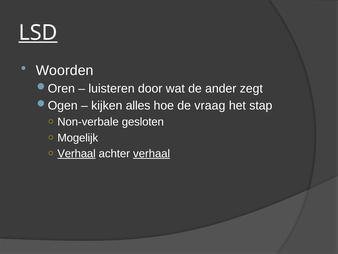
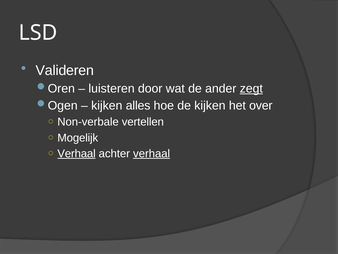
LSD underline: present -> none (38, 33)
Woorden: Woorden -> Valideren (65, 70)
zegt underline: none -> present (251, 88)
de vraag: vraag -> kijken (210, 105)
stap: stap -> over (261, 105)
gesloten: gesloten -> vertellen (143, 122)
